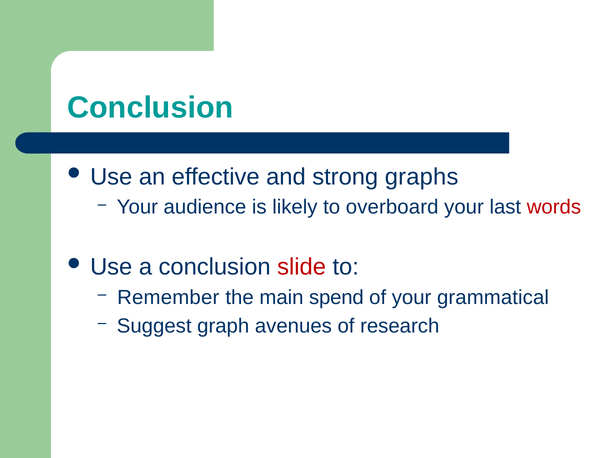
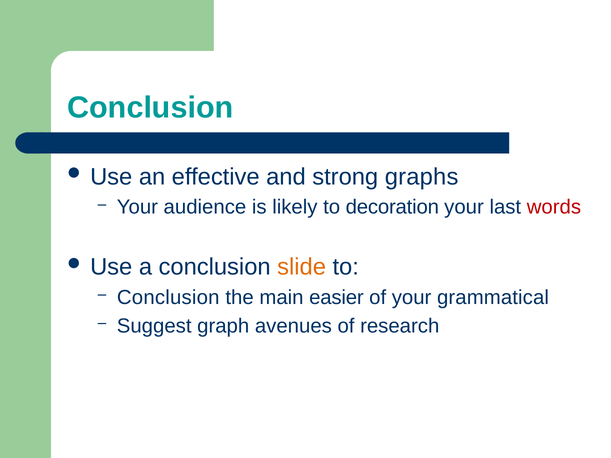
overboard: overboard -> decoration (392, 207)
slide colour: red -> orange (302, 267)
Remember: Remember -> Conclusion (168, 297)
spend: spend -> easier (336, 297)
